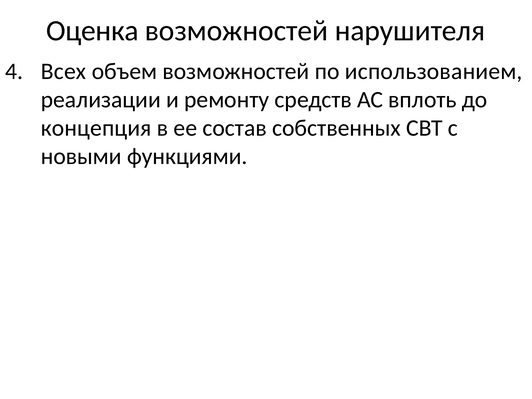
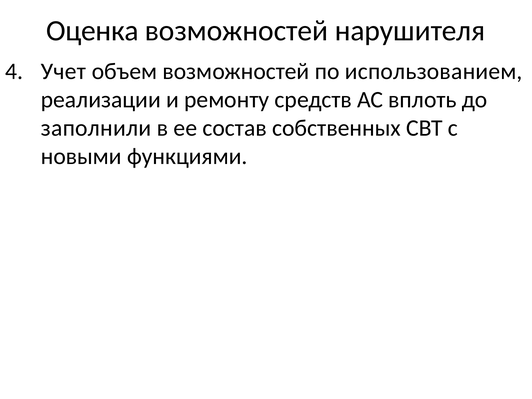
Всех: Всех -> Учет (63, 71)
концепция: концепция -> заполнили (96, 128)
